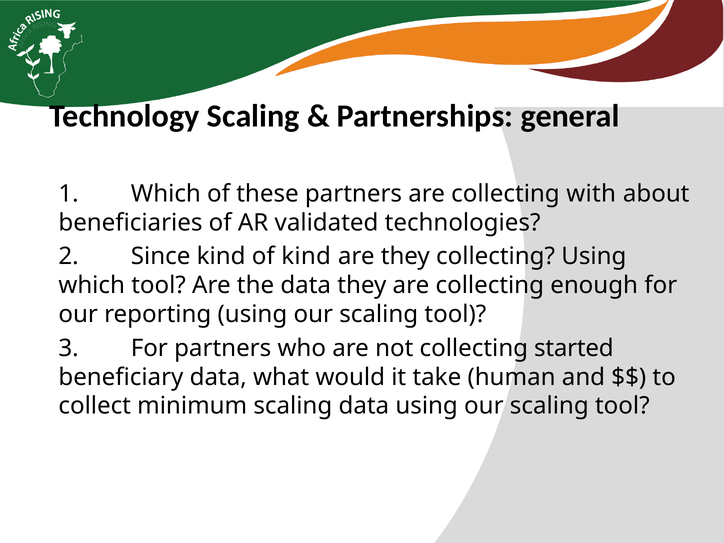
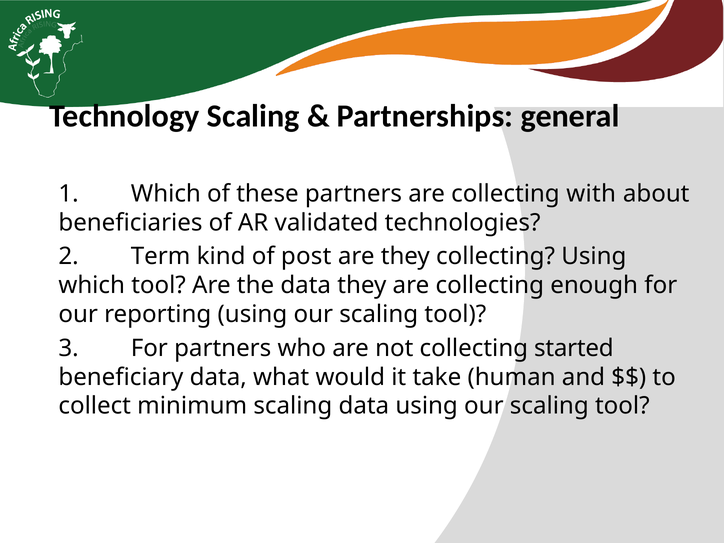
Since: Since -> Term (161, 256)
of kind: kind -> post (306, 256)
